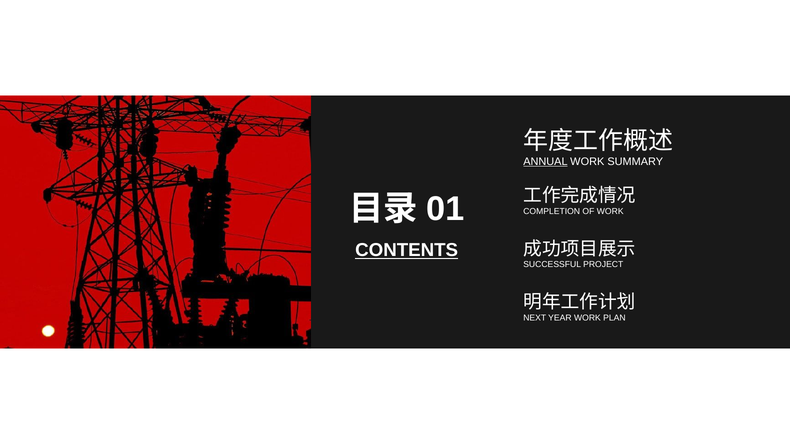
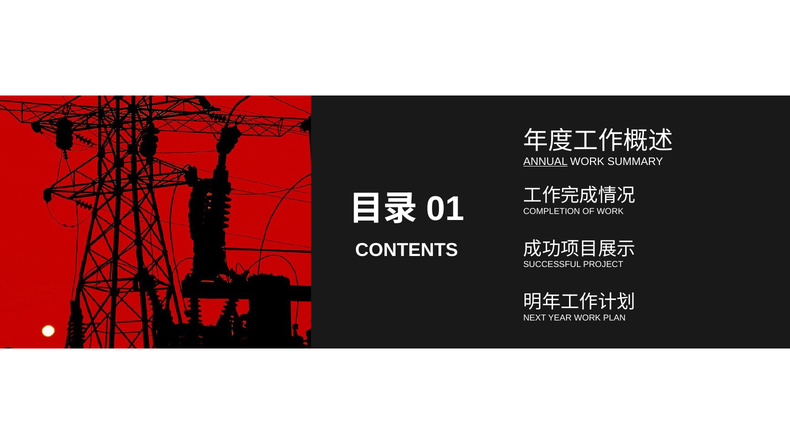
CONTENTS underline: present -> none (407, 250)
